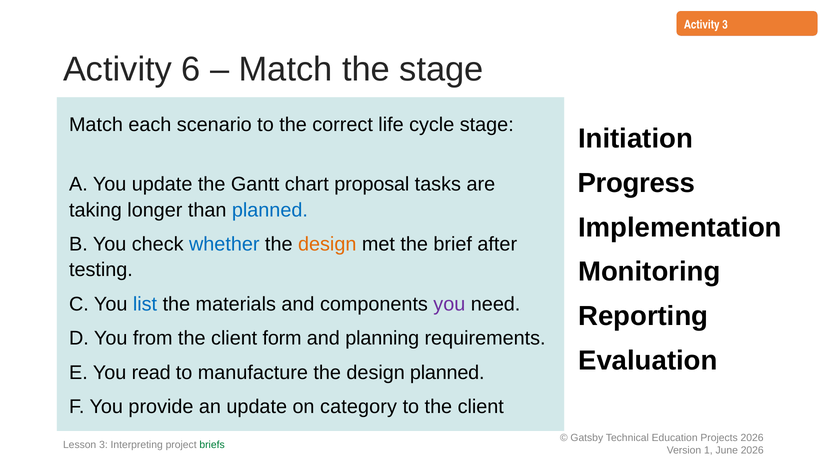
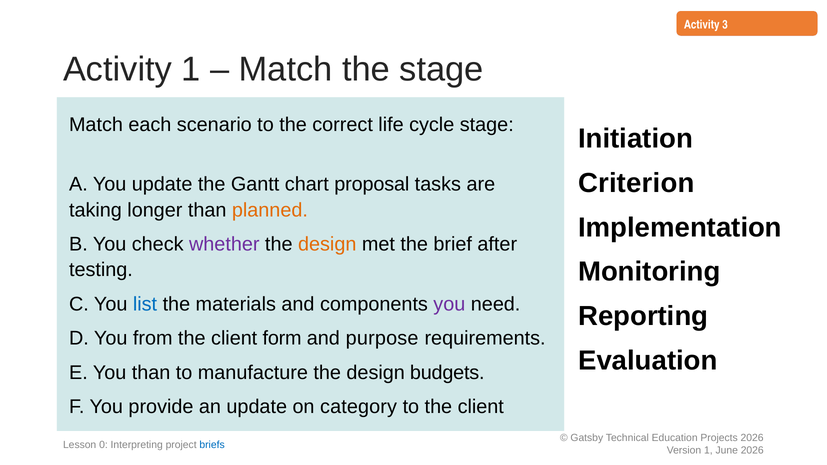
Activity 6: 6 -> 1 (191, 69)
Progress: Progress -> Criterion (636, 183)
planned colour: blue -> orange (270, 210)
whether colour: blue -> purple (224, 244)
planning: planning -> purpose (382, 338)
You read: read -> than (151, 373)
design planned: planned -> budgets (447, 373)
Lesson 3: 3 -> 0 (103, 445)
briefs colour: green -> blue (212, 445)
